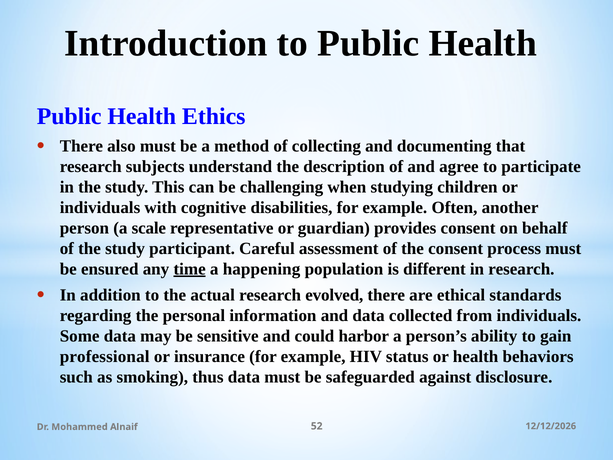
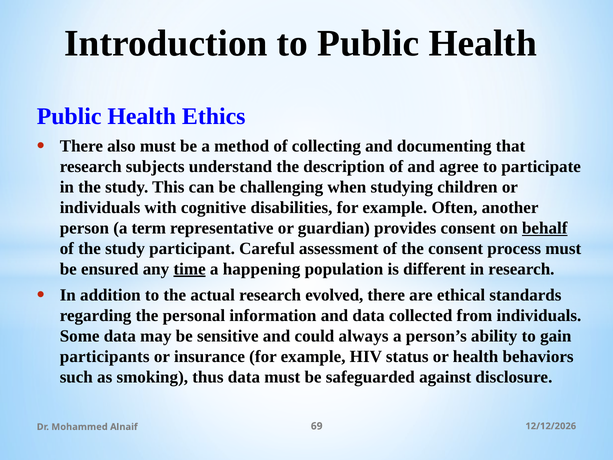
scale: scale -> term (149, 228)
behalf underline: none -> present (545, 228)
harbor: harbor -> always (364, 336)
professional: professional -> participants (105, 357)
52: 52 -> 69 (317, 426)
